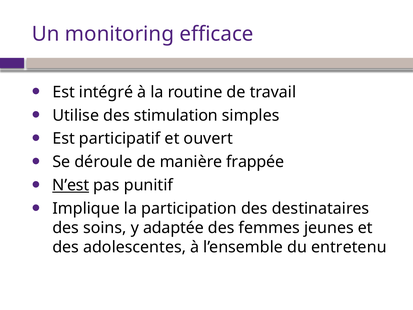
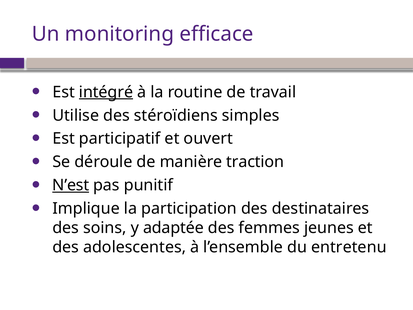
intégré underline: none -> present (106, 92)
stimulation: stimulation -> stéroïdiens (176, 115)
frappée: frappée -> traction (255, 162)
